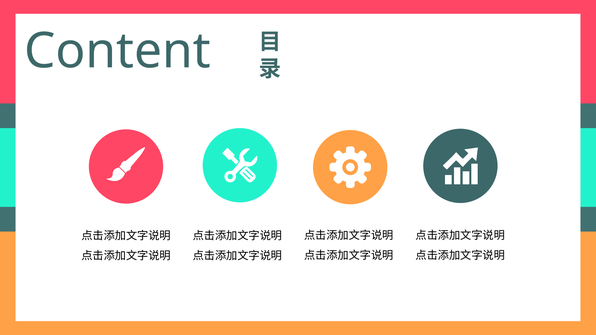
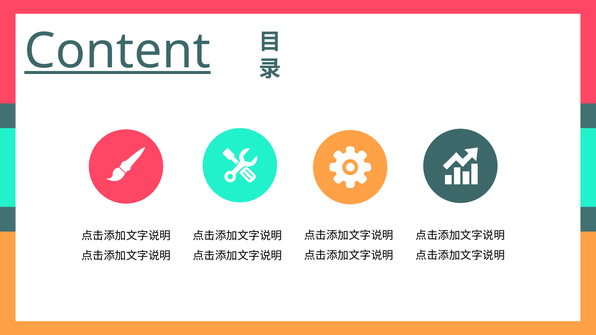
Content underline: none -> present (117, 51)
